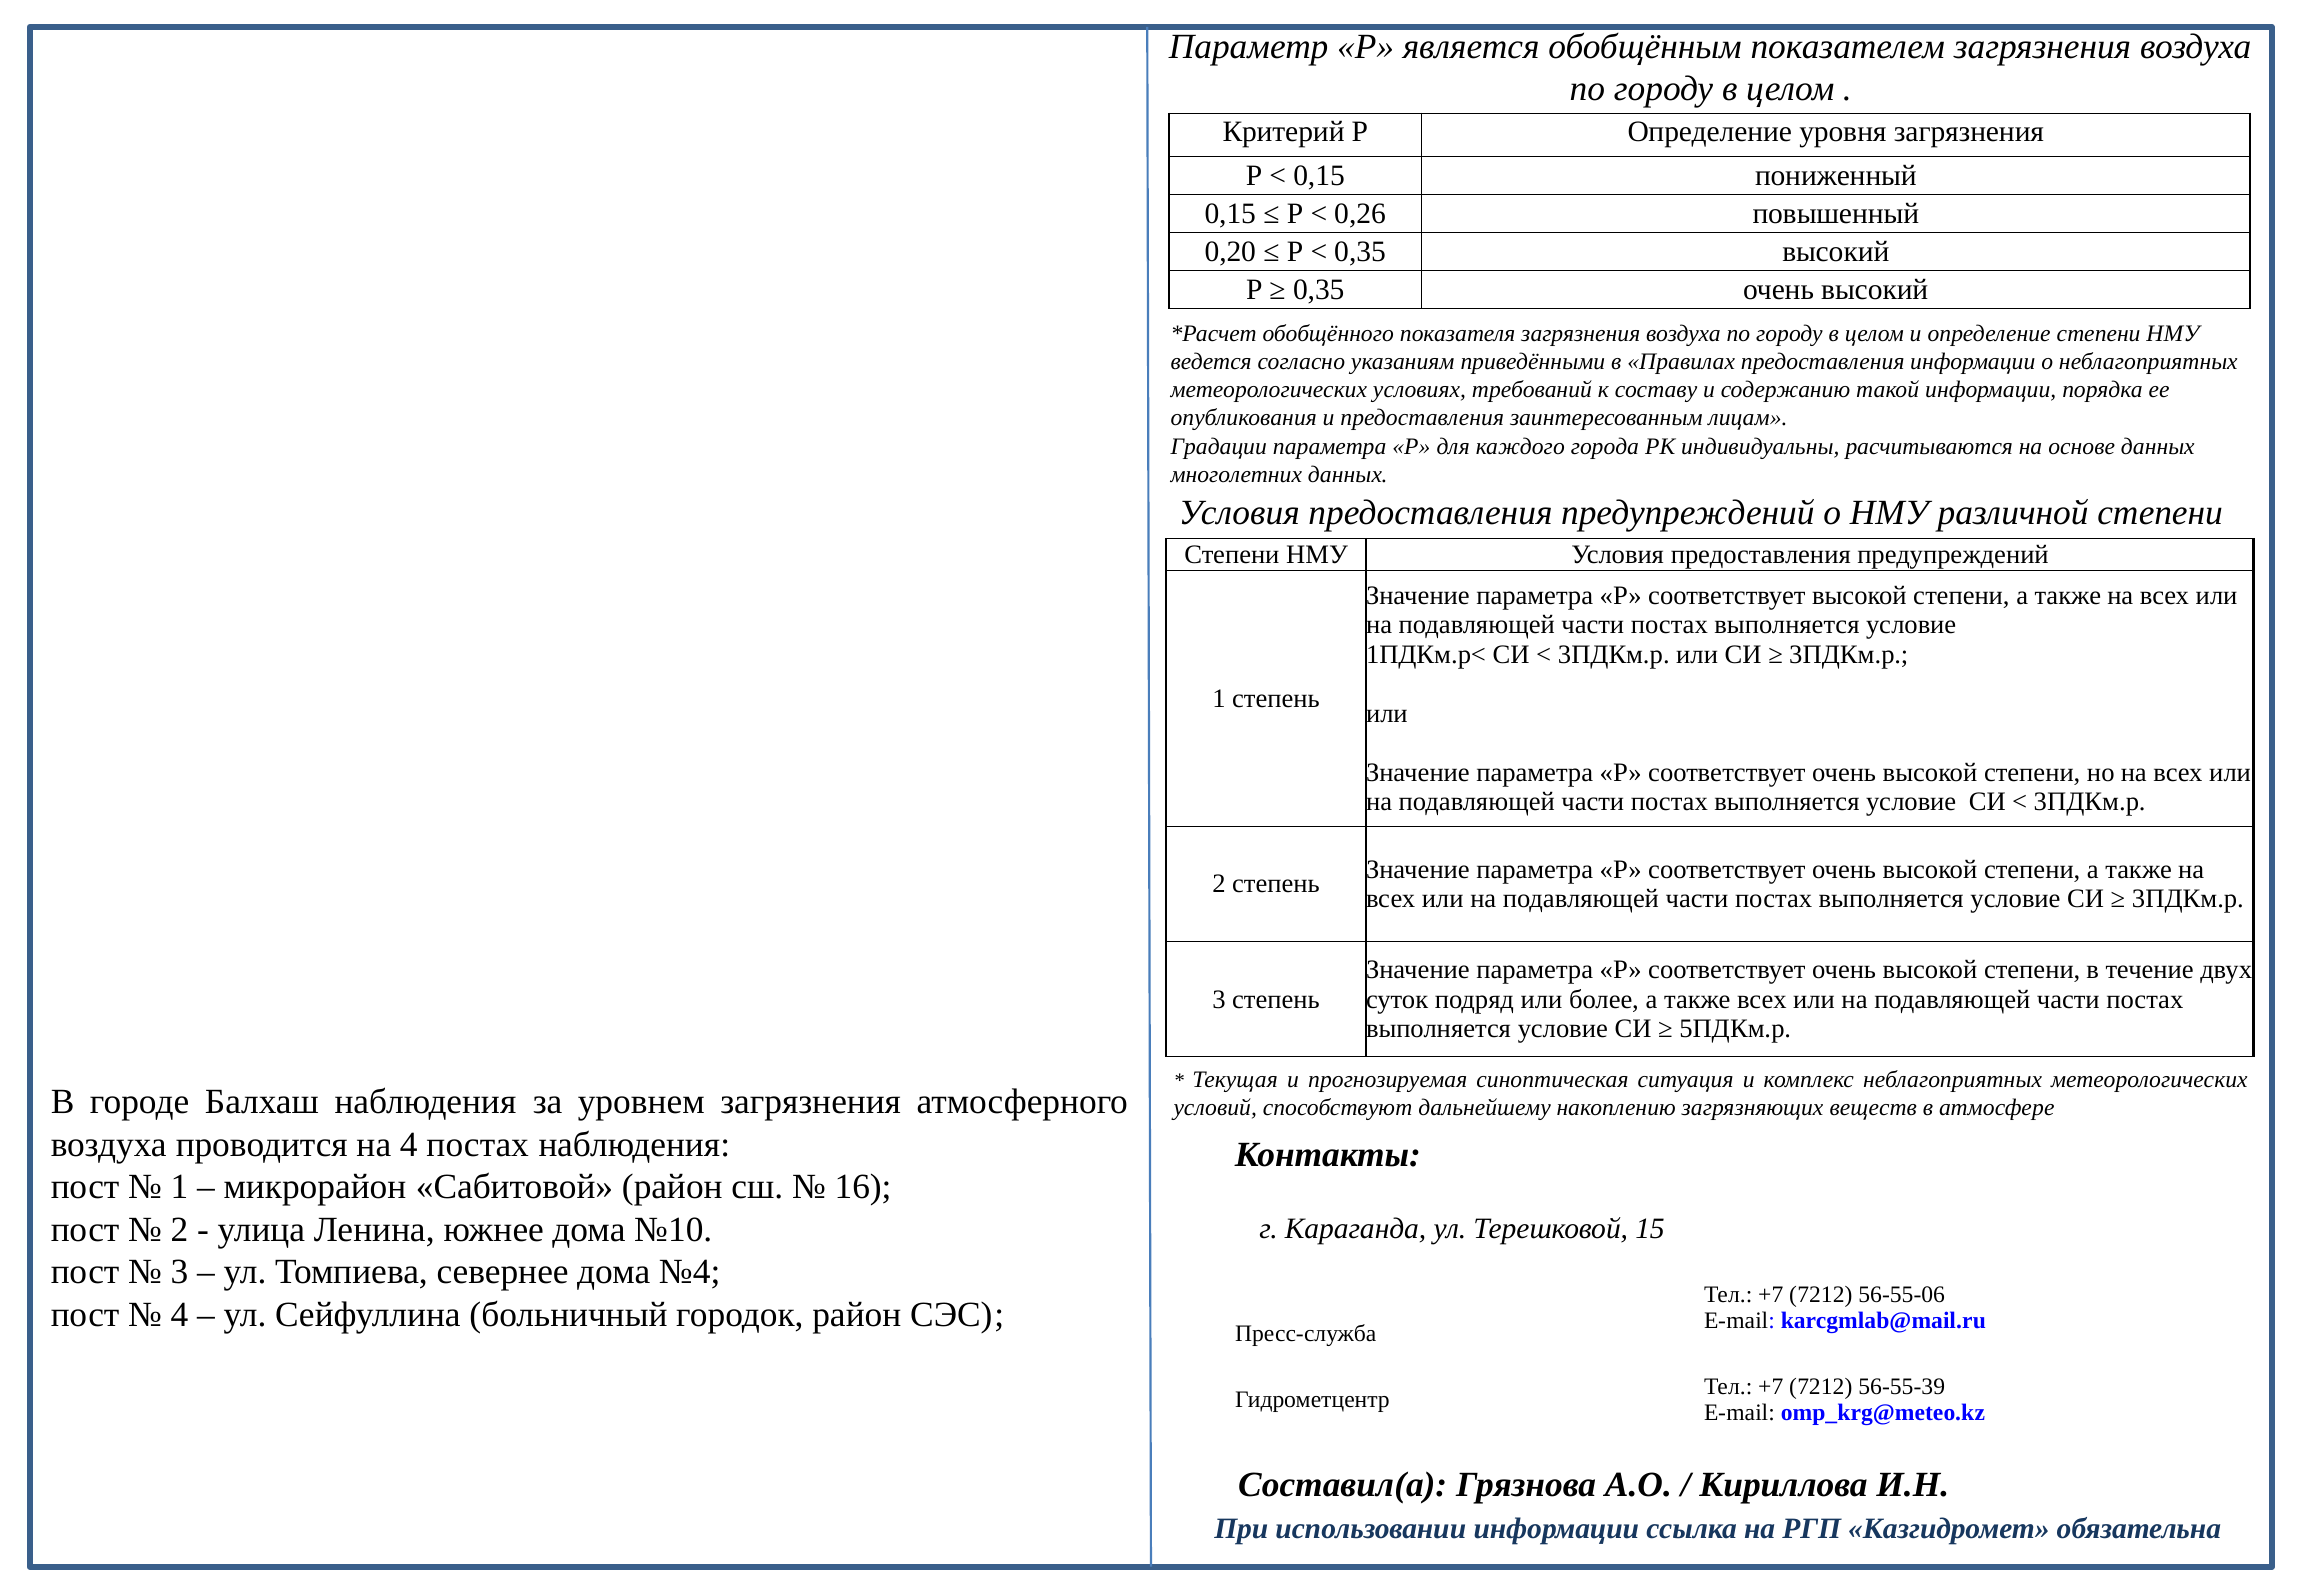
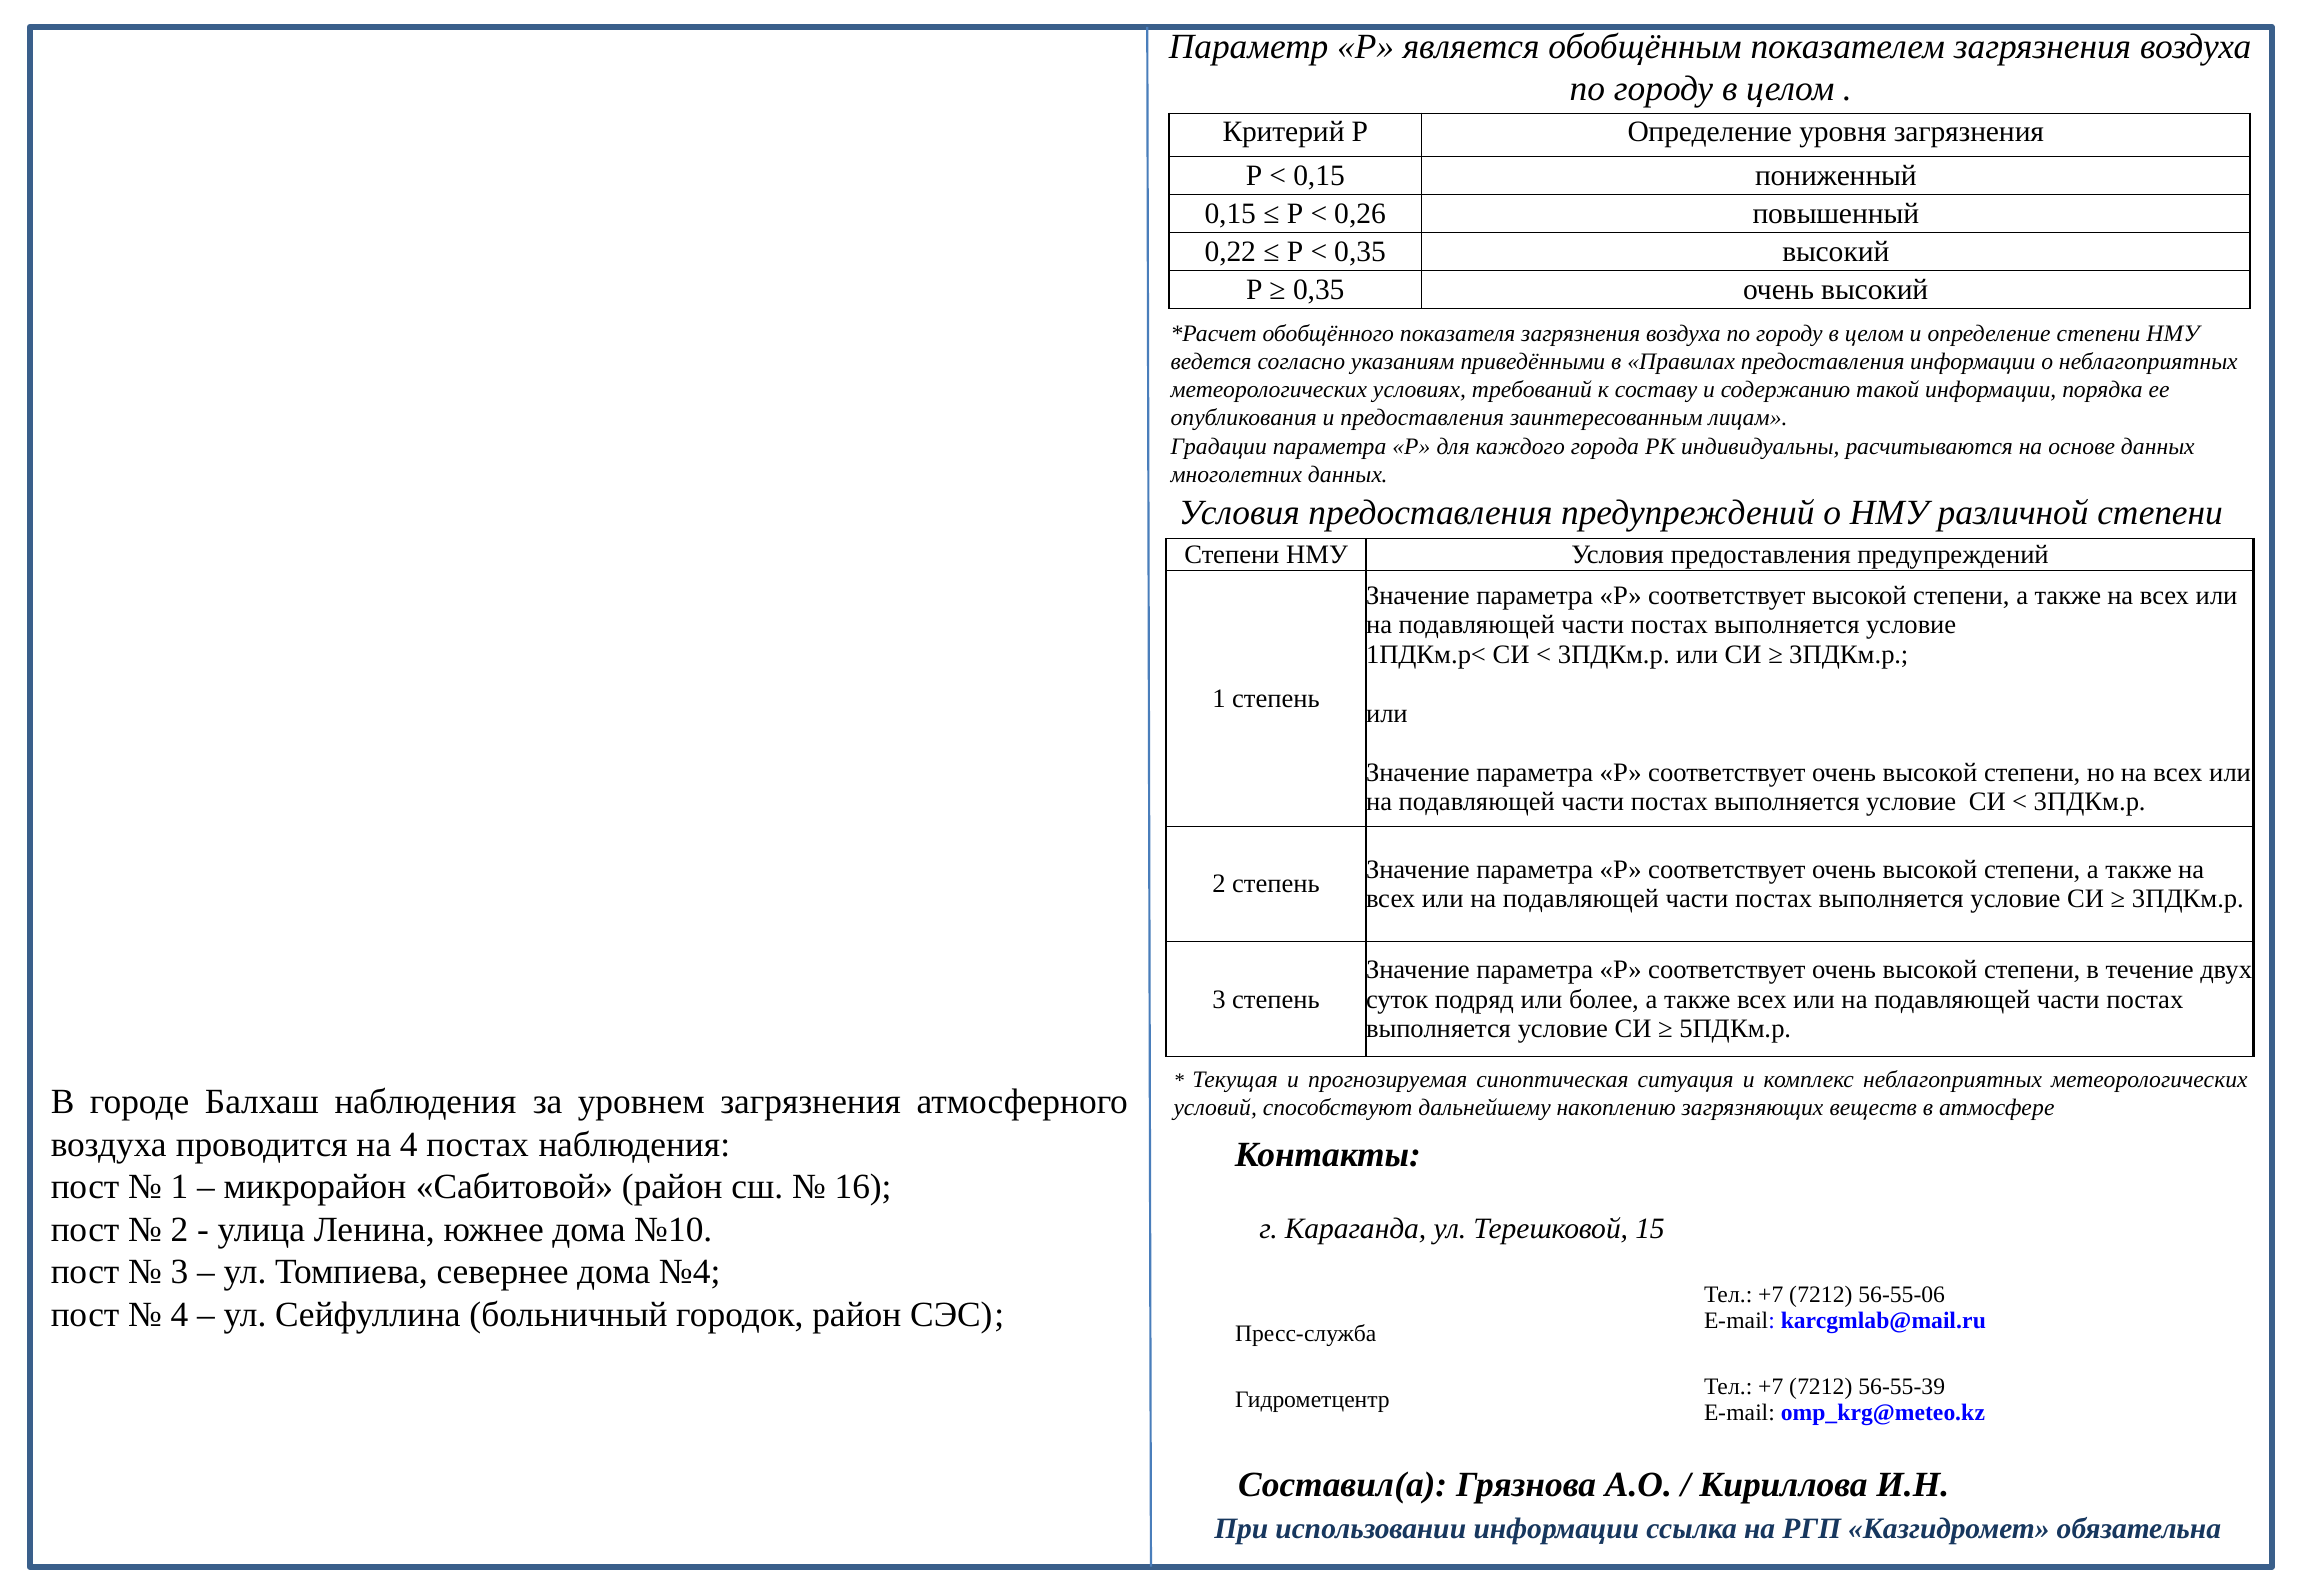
0,20: 0,20 -> 0,22 (1230, 251)
